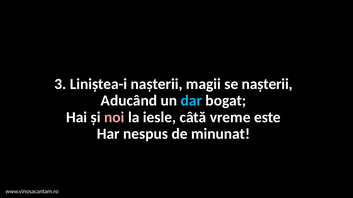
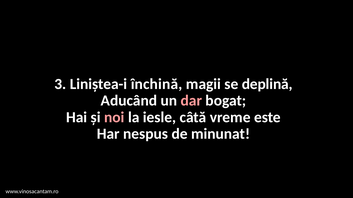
Liniștea-i nașterii: nașterii -> închină (157, 84)
se nașterii: nașterii -> deplină (267, 84)
dar colour: light blue -> pink (191, 101)
